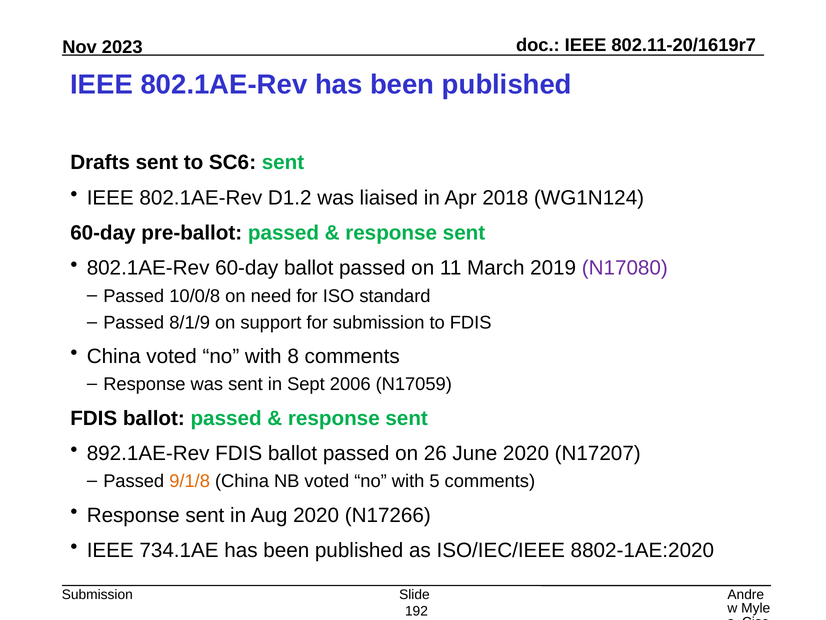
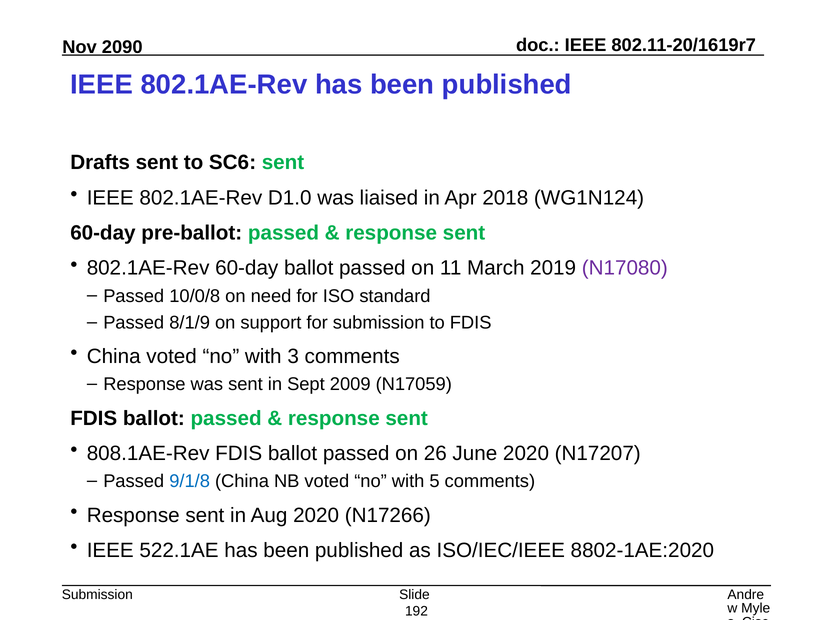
2023: 2023 -> 2090 (122, 47)
D1.2: D1.2 -> D1.0 (290, 198)
8: 8 -> 3 (293, 356)
2006: 2006 -> 2009 (350, 384)
892.1AE-Rev: 892.1AE-Rev -> 808.1AE-Rev (148, 453)
9/1/8 colour: orange -> blue (190, 481)
734.1AE: 734.1AE -> 522.1AE (179, 550)
